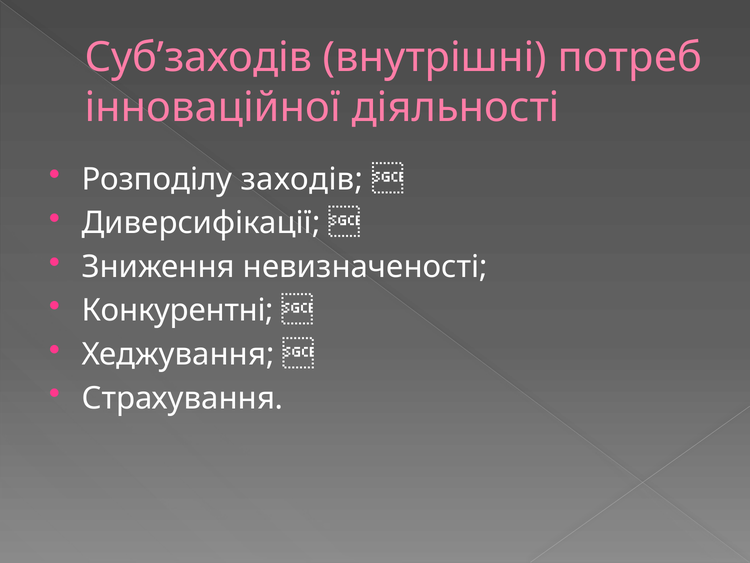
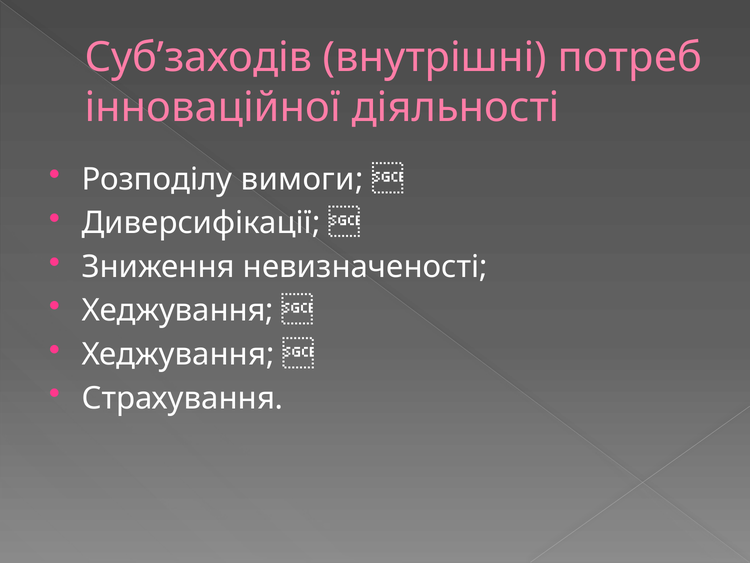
заходів: заходів -> вимоги (302, 179)
Конкурентні: Конкурентні -> Хеджування (178, 310)
